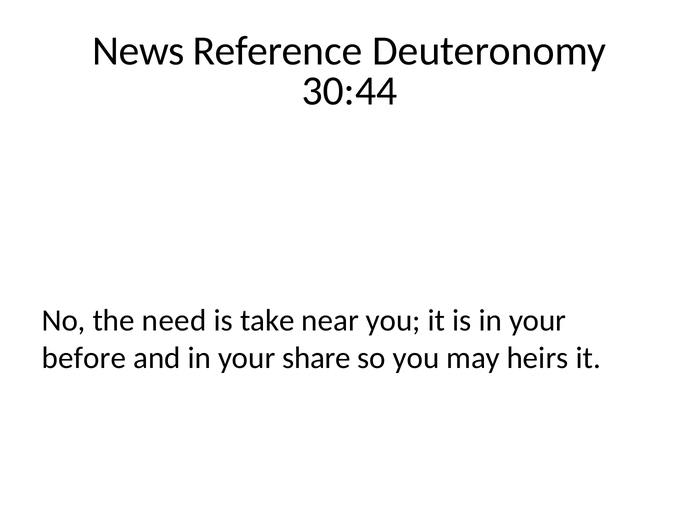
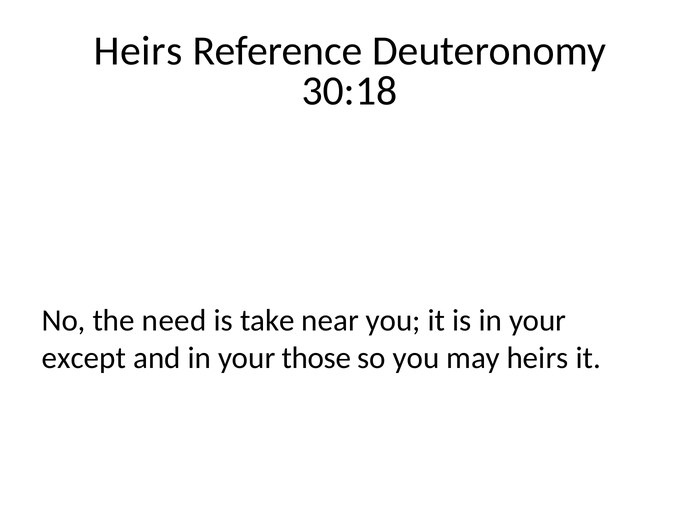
News: News -> Heirs (138, 51)
30:44: 30:44 -> 30:18 (349, 91)
before: before -> except (84, 358)
share: share -> those (317, 358)
